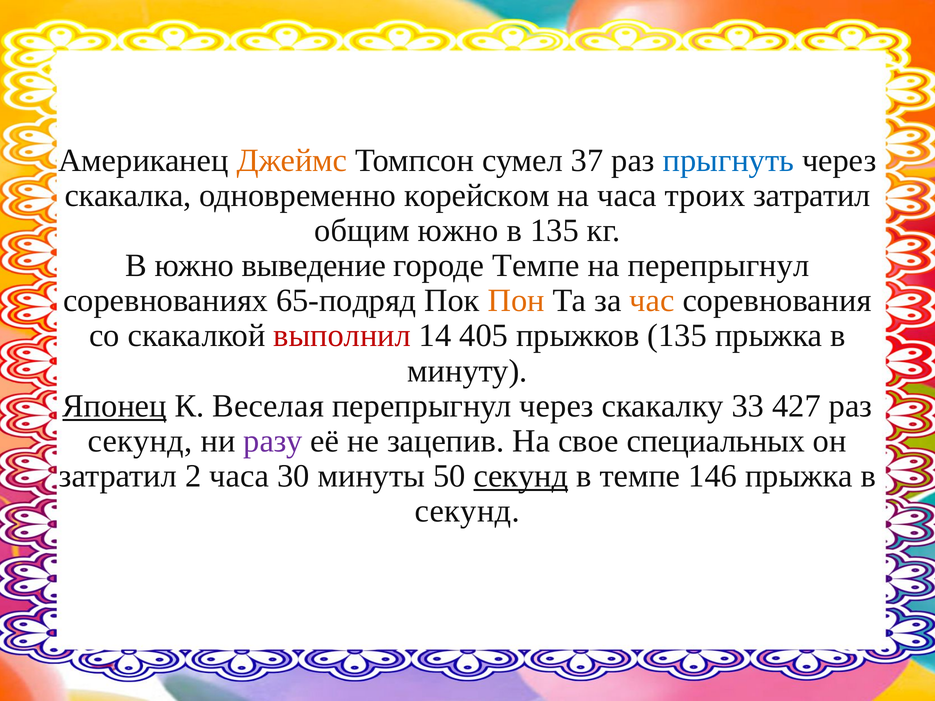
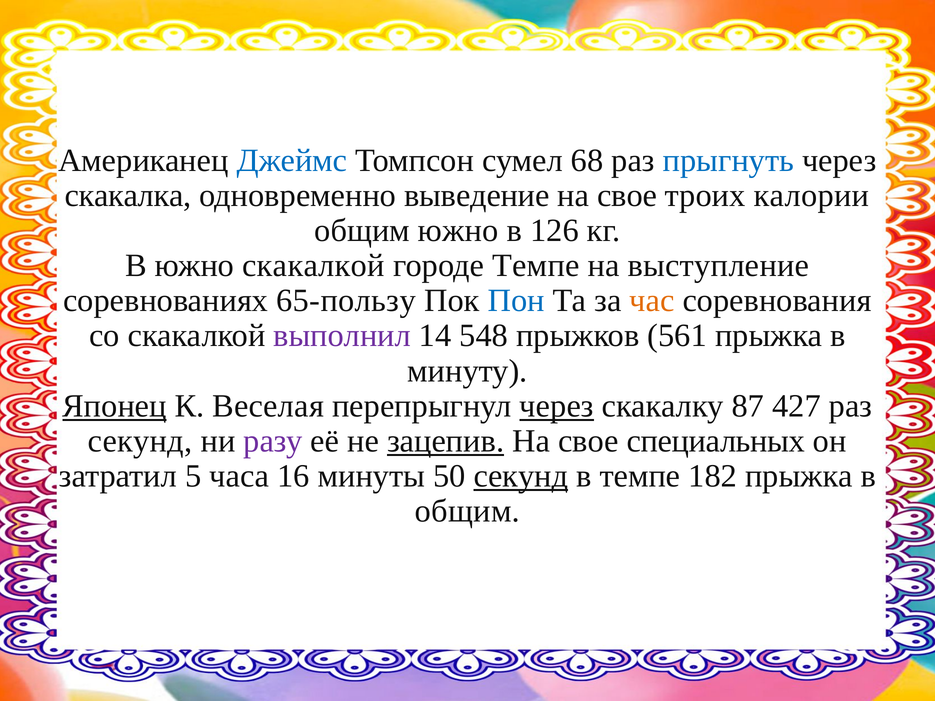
Джеймс colour: orange -> blue (292, 161)
37: 37 -> 68 (587, 161)
корейском: корейском -> выведение (477, 196)
часа: часа -> свое (627, 196)
троих затратил: затратил -> калории (812, 196)
в 135: 135 -> 126 (555, 231)
южно выведение: выведение -> скакалкой (314, 266)
на перепрыгнул: перепрыгнул -> выступление (718, 266)
65-подряд: 65-подряд -> 65-пользу (346, 301)
Пон colour: orange -> blue (516, 301)
выполнил colour: red -> purple (342, 336)
405: 405 -> 548 (484, 336)
прыжков 135: 135 -> 561 (677, 336)
через underline: none -> present (557, 406)
33: 33 -> 87 (748, 406)
зацепив underline: none -> present (446, 441)
2: 2 -> 5 (193, 476)
30: 30 -> 16 (293, 476)
146: 146 -> 182 (713, 476)
секунд: секунд -> общим (467, 511)
